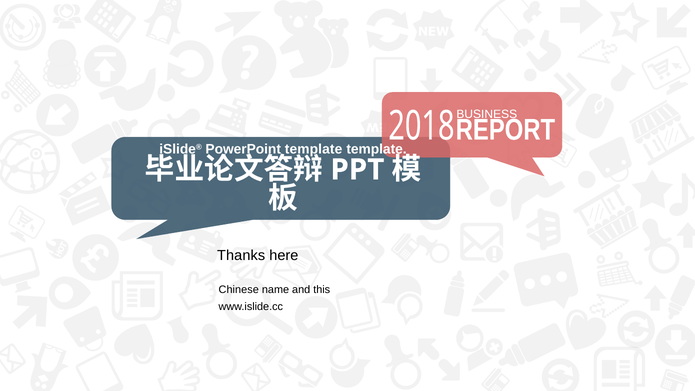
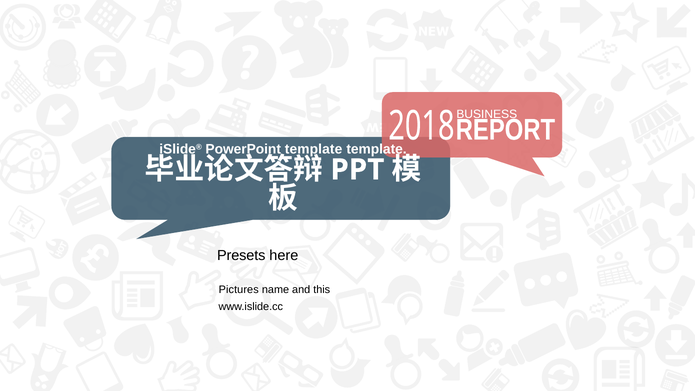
Thanks: Thanks -> Presets (241, 256)
Chinese: Chinese -> Pictures (239, 290)
